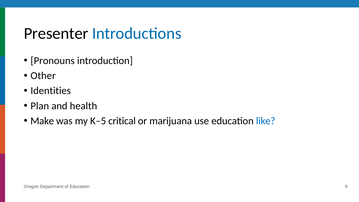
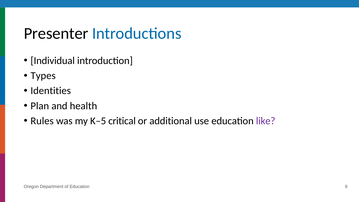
Pronouns: Pronouns -> Individual (53, 61)
Other: Other -> Types (43, 76)
Make: Make -> Rules (42, 121)
marijuana: marijuana -> additional (171, 121)
like colour: blue -> purple (266, 121)
